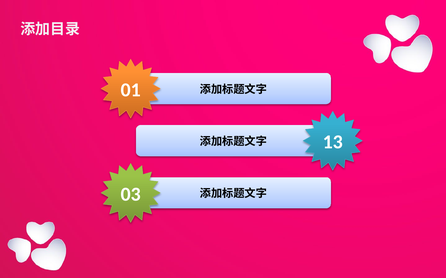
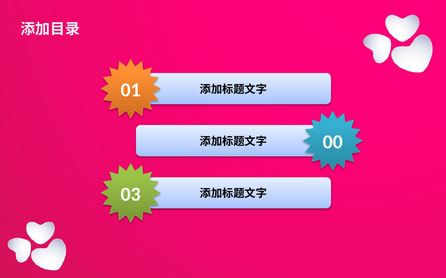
13: 13 -> 00 (333, 142)
